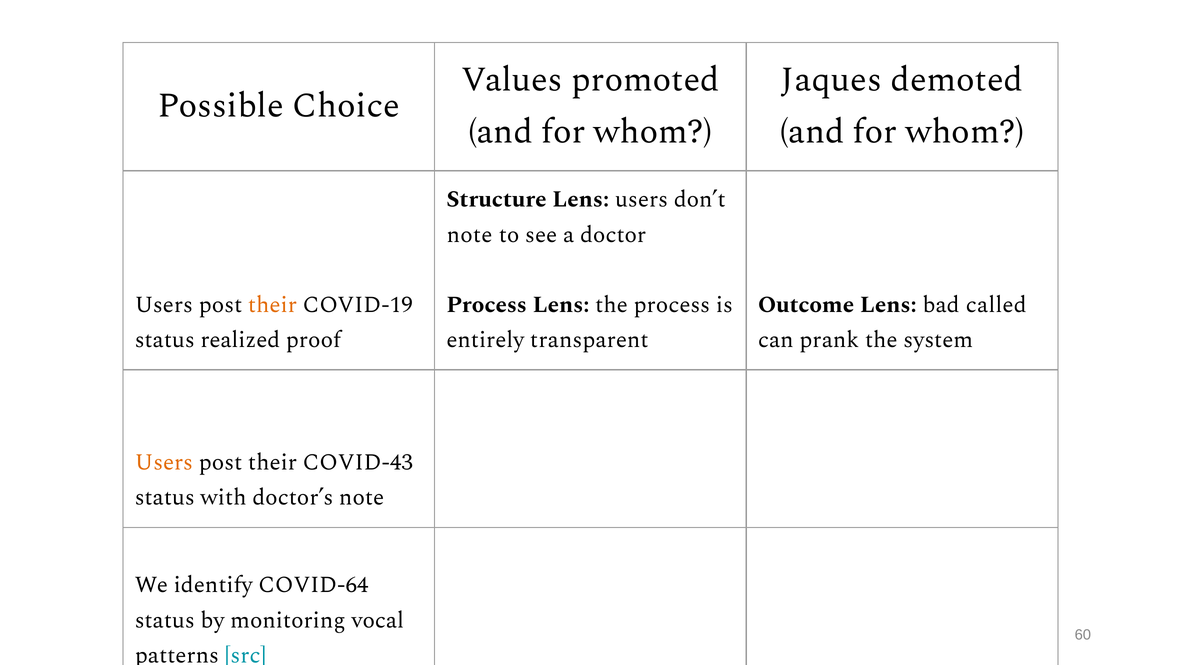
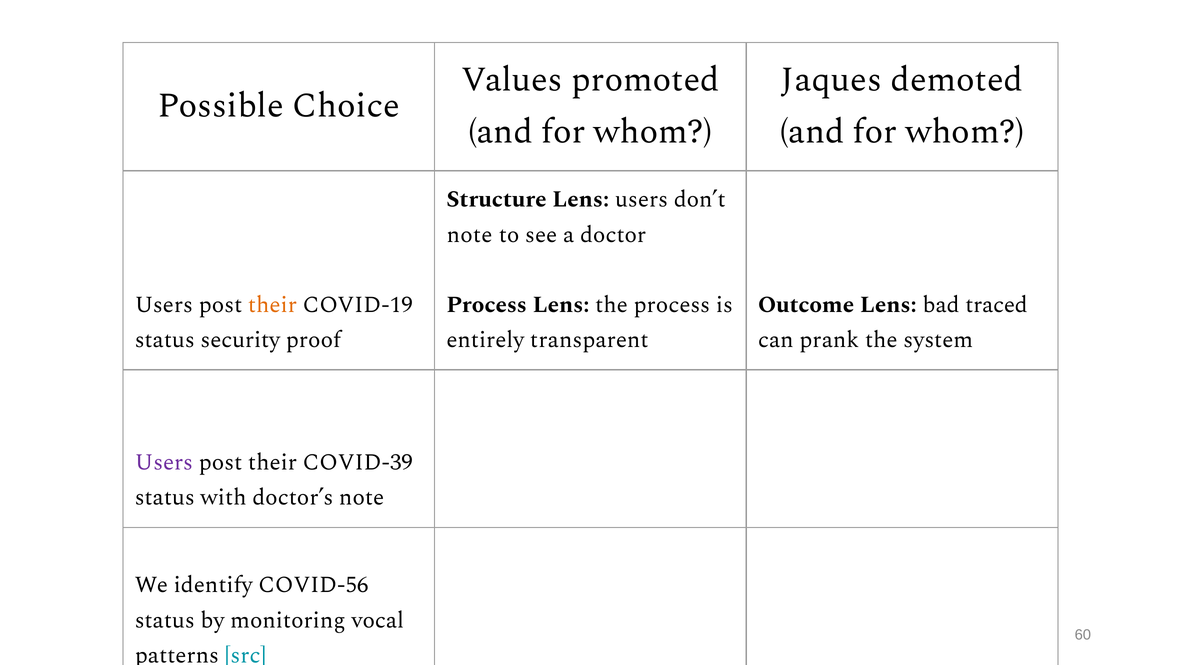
called: called -> traced (996, 304)
realized: realized -> security (240, 339)
Users colour: orange -> purple (164, 462)
COVID-43: COVID-43 -> COVID-39 (358, 462)
COVID-64: COVID-64 -> COVID-56 (313, 584)
